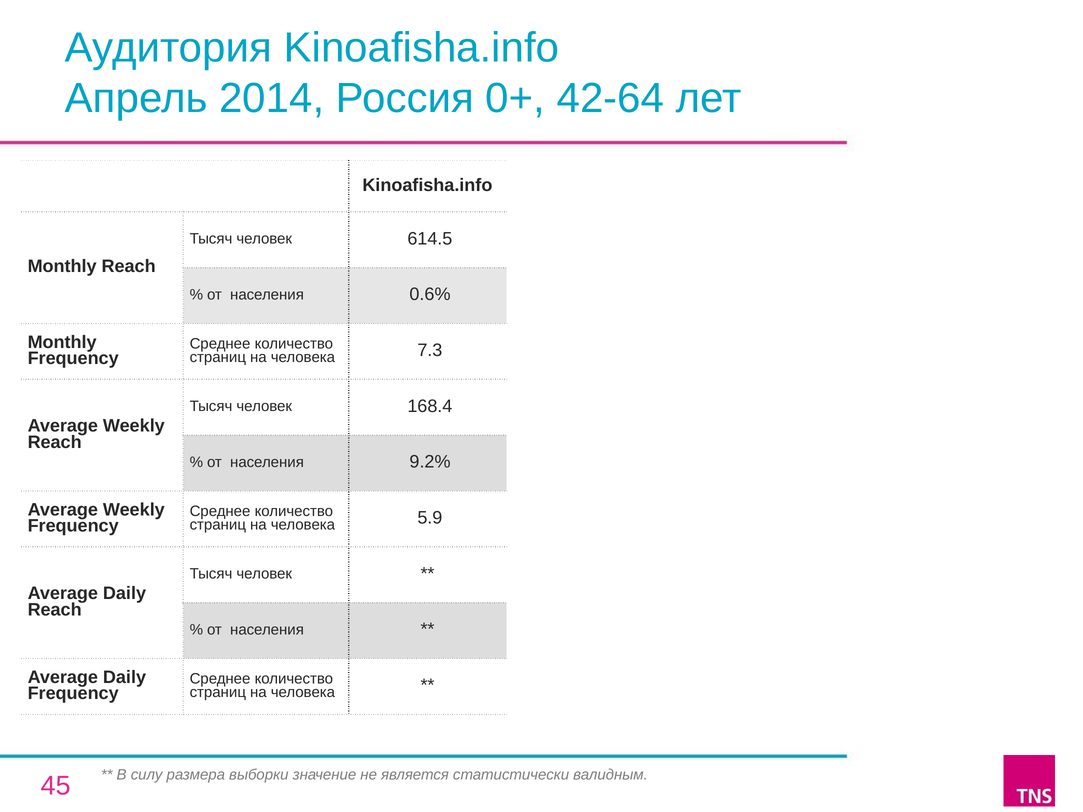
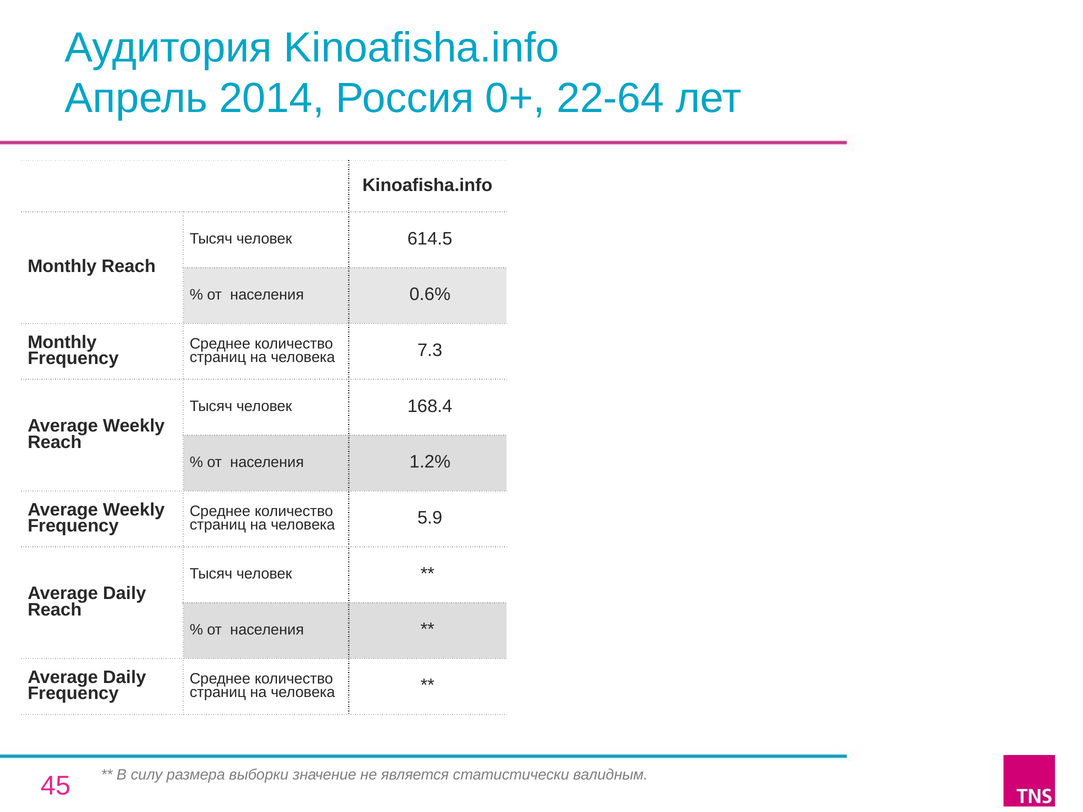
42-64: 42-64 -> 22-64 (610, 99)
9.2%: 9.2% -> 1.2% (430, 462)
